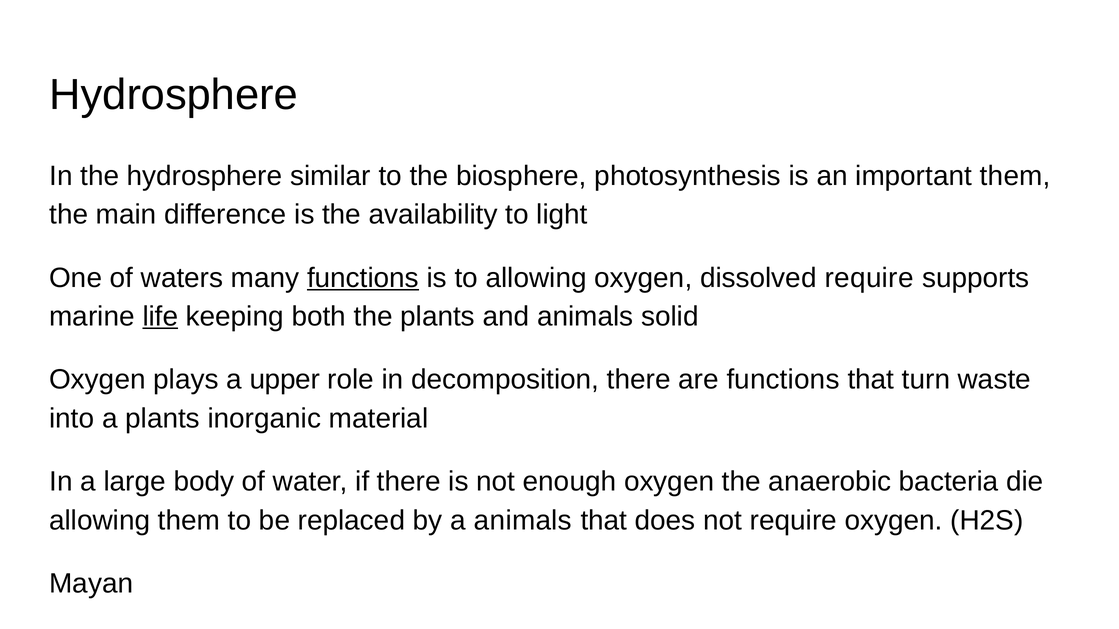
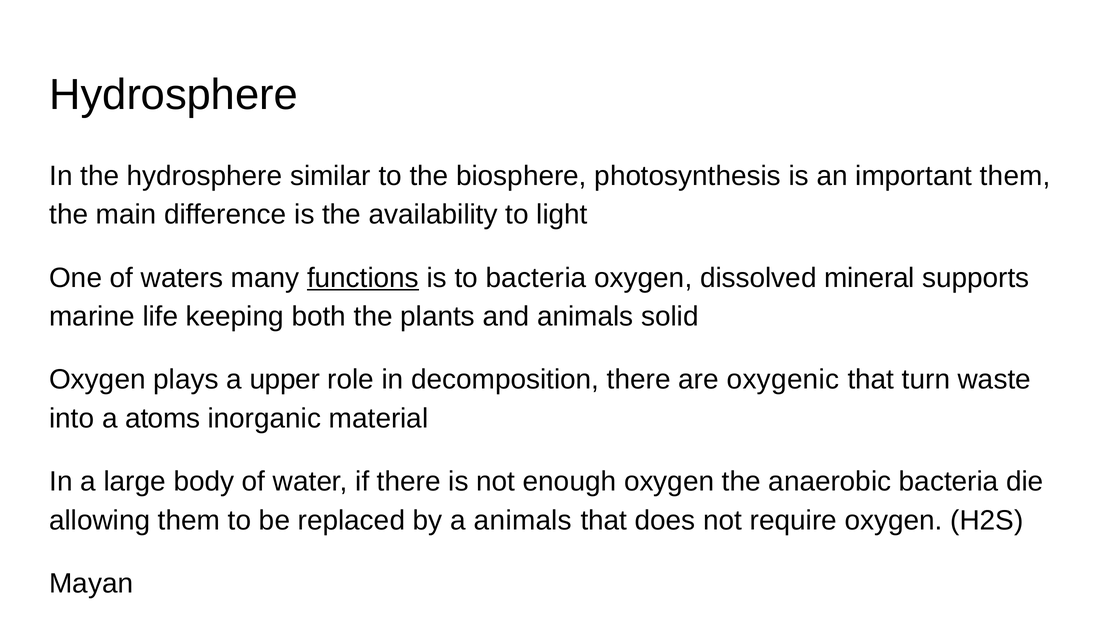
to allowing: allowing -> bacteria (536, 278)
dissolved require: require -> mineral (870, 278)
life underline: present -> none (160, 317)
are functions: functions -> oxygenic (783, 380)
a plants: plants -> atoms (163, 419)
